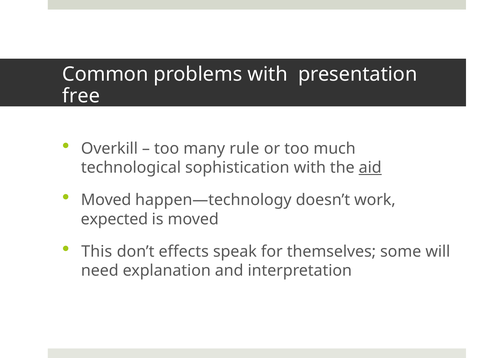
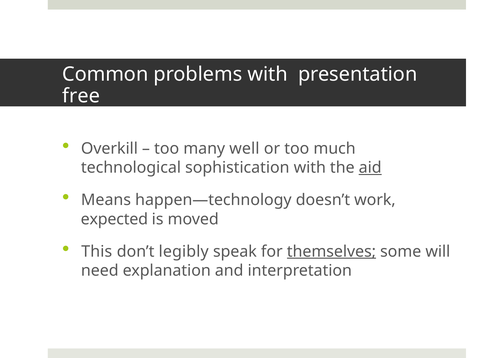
rule: rule -> well (244, 149)
Moved: Moved -> Means (106, 200)
effects: effects -> legibly (184, 252)
themselves underline: none -> present (331, 252)
